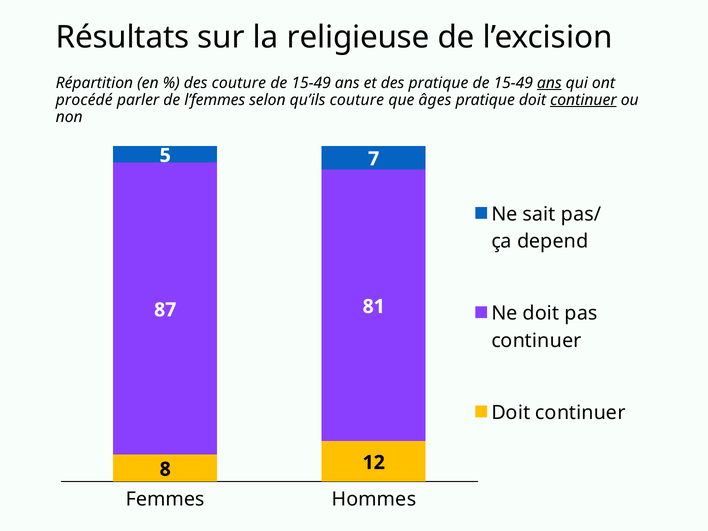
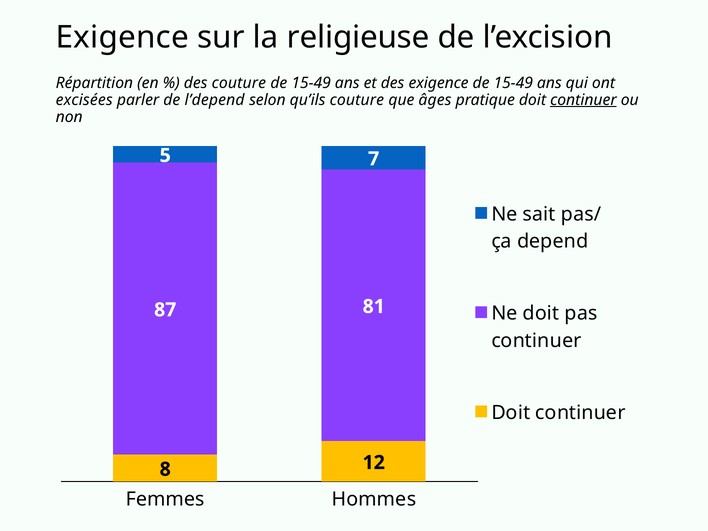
Résultats: Résultats -> Exigence (122, 37)
des pratique: pratique -> exigence (439, 83)
ans underline: present -> none (549, 83)
procédé: procédé -> excisées (84, 100)
l’femmes: l’femmes -> l’depend (215, 100)
